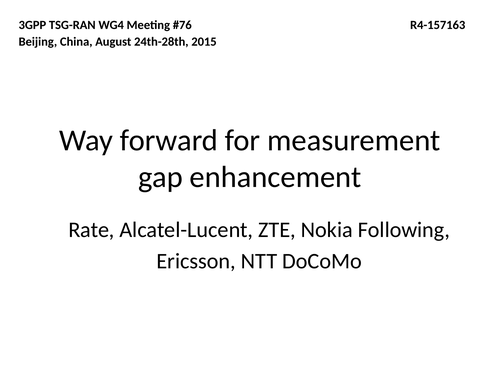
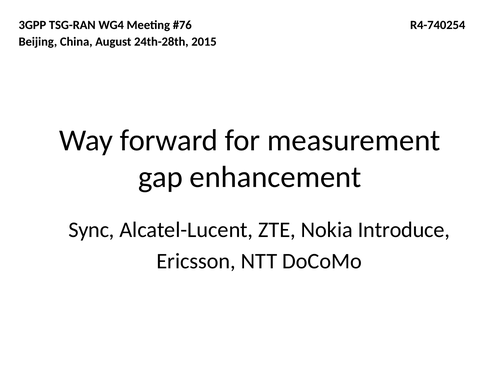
R4-157163: R4-157163 -> R4-740254 (438, 25)
Rate: Rate -> Sync (91, 230)
Following: Following -> Introduce (404, 230)
